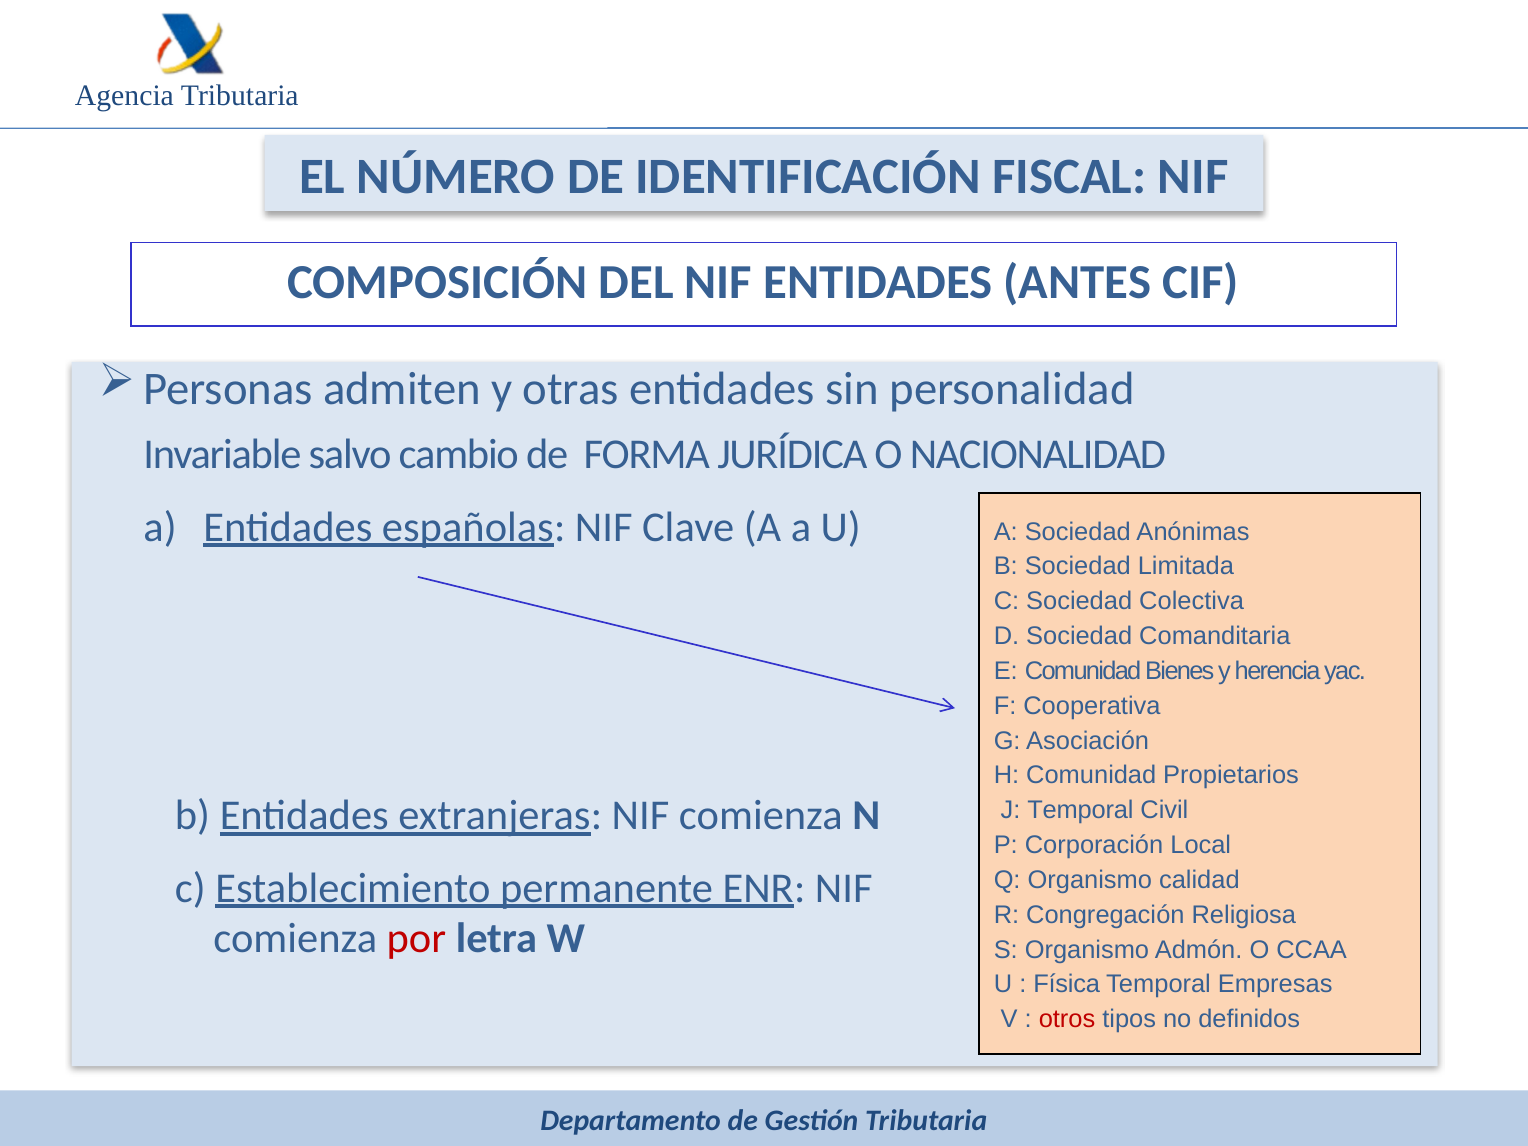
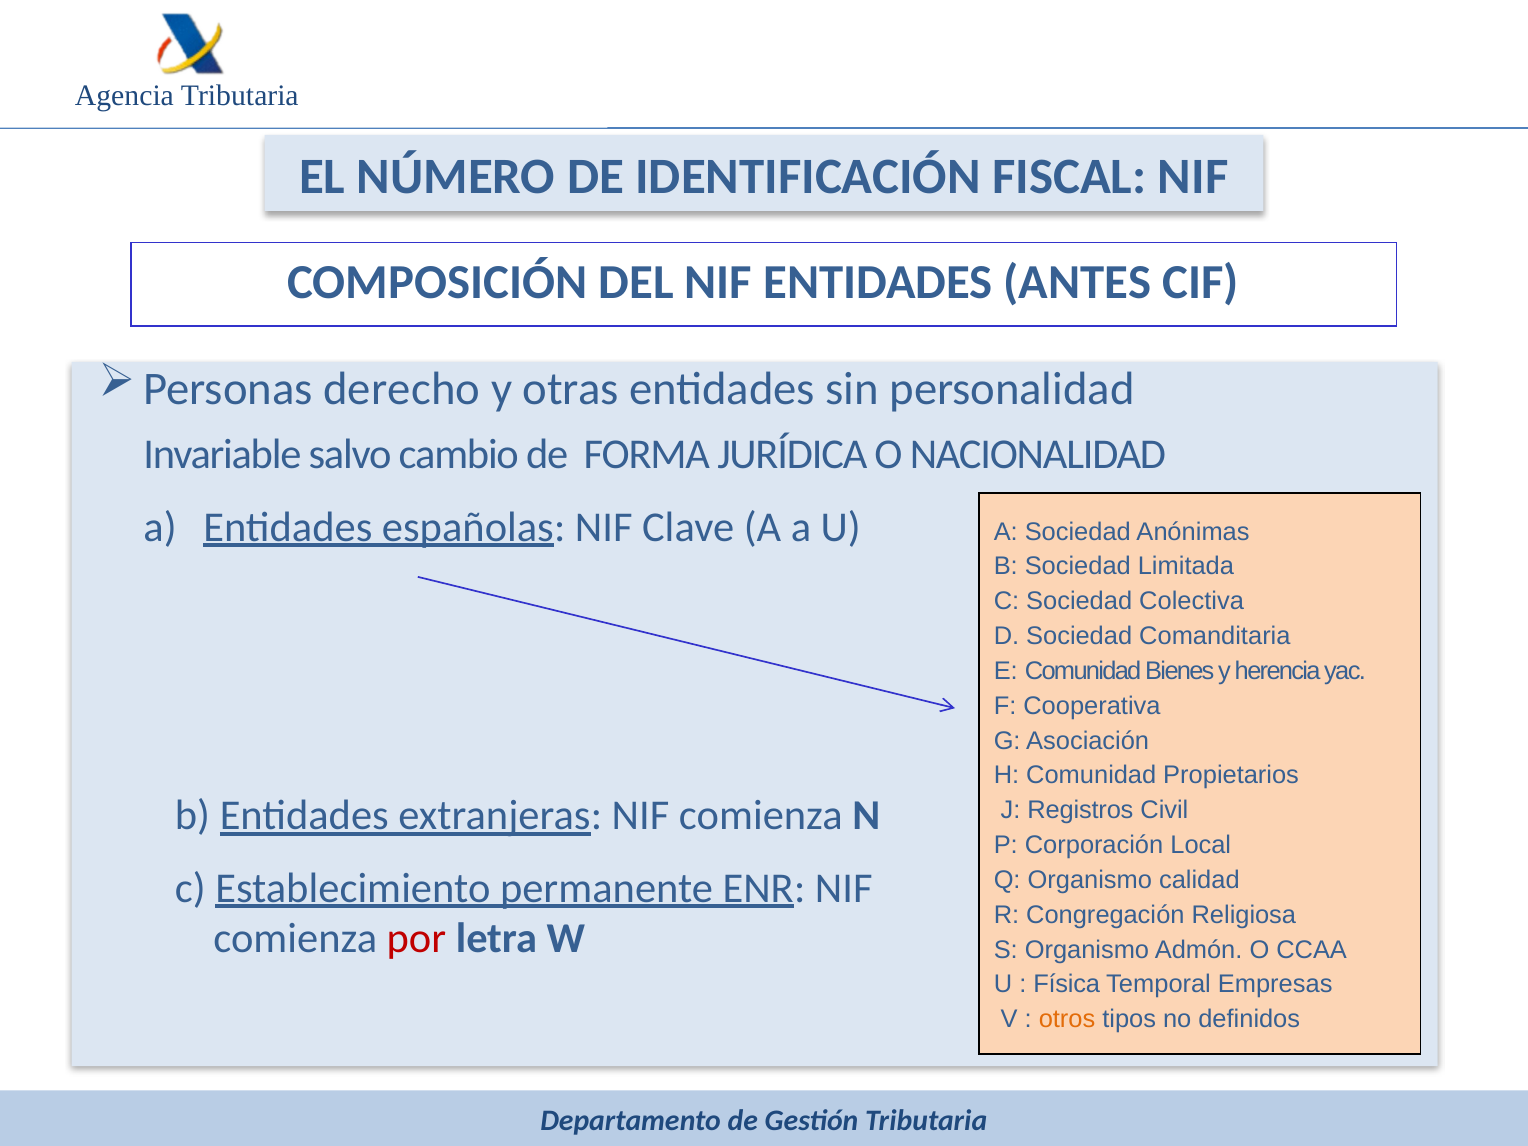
admiten: admiten -> derecho (402, 389)
J Temporal: Temporal -> Registros (1080, 810)
otros colour: red -> orange (1067, 1019)
